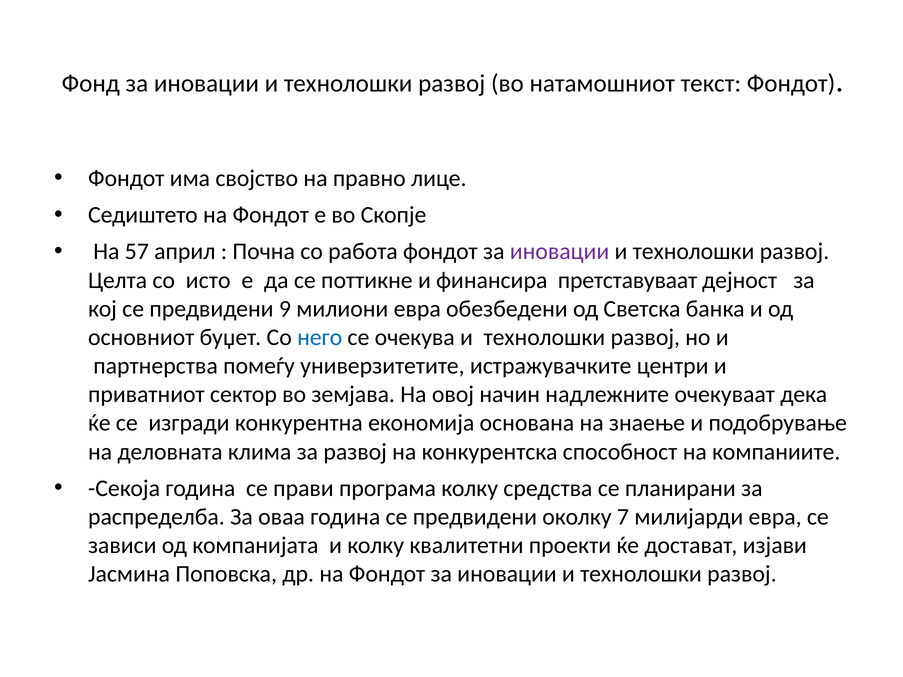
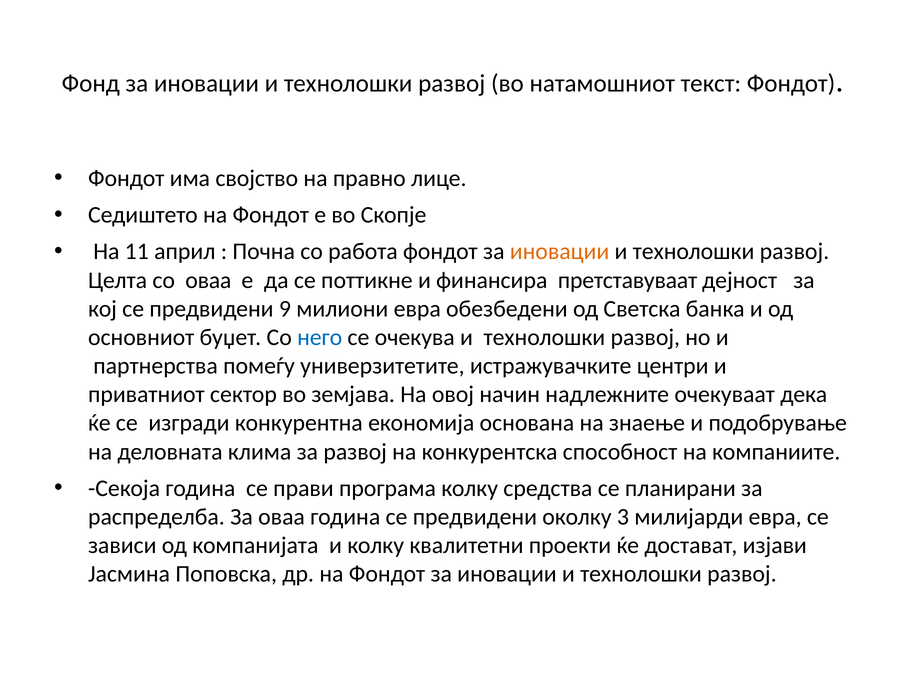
57: 57 -> 11 (137, 252)
иновации colour: purple -> orange (560, 252)
со исто: исто -> оваа (208, 280)
7: 7 -> 3 (623, 517)
